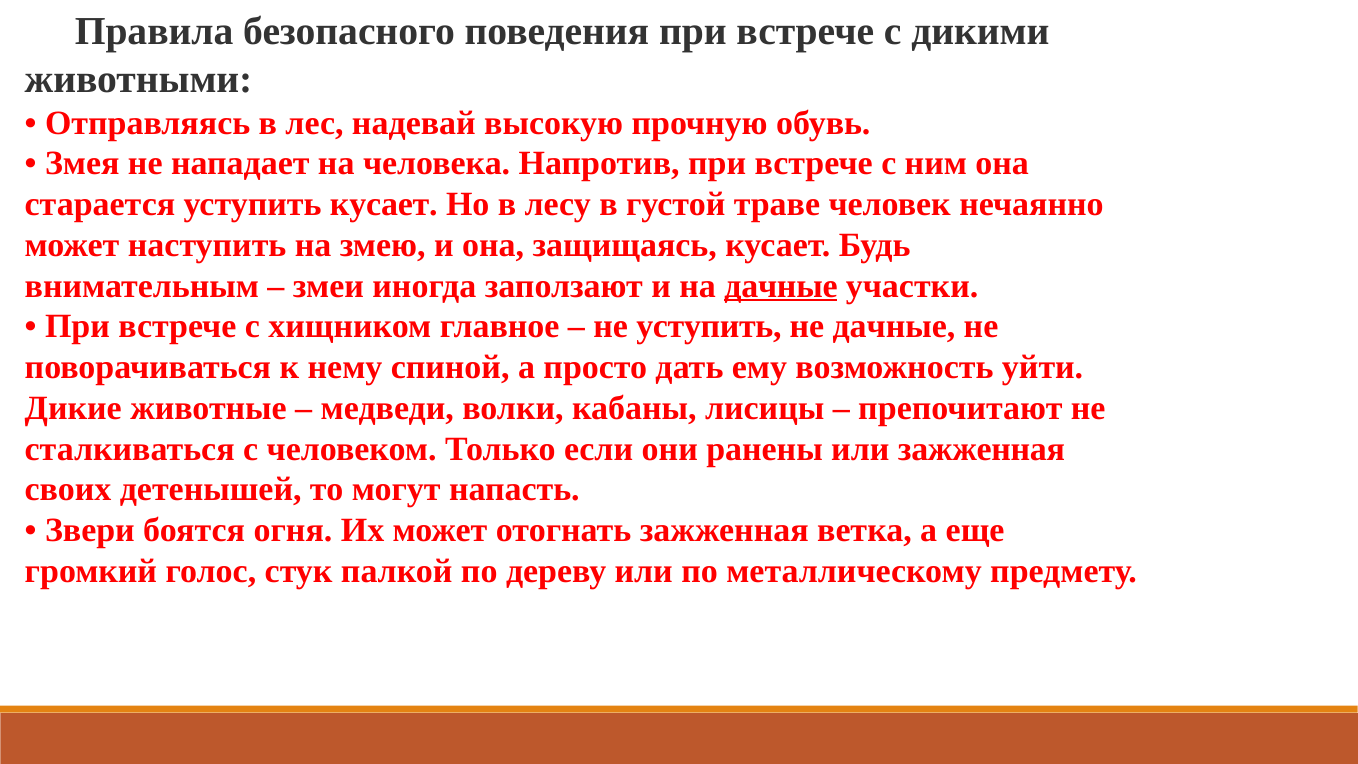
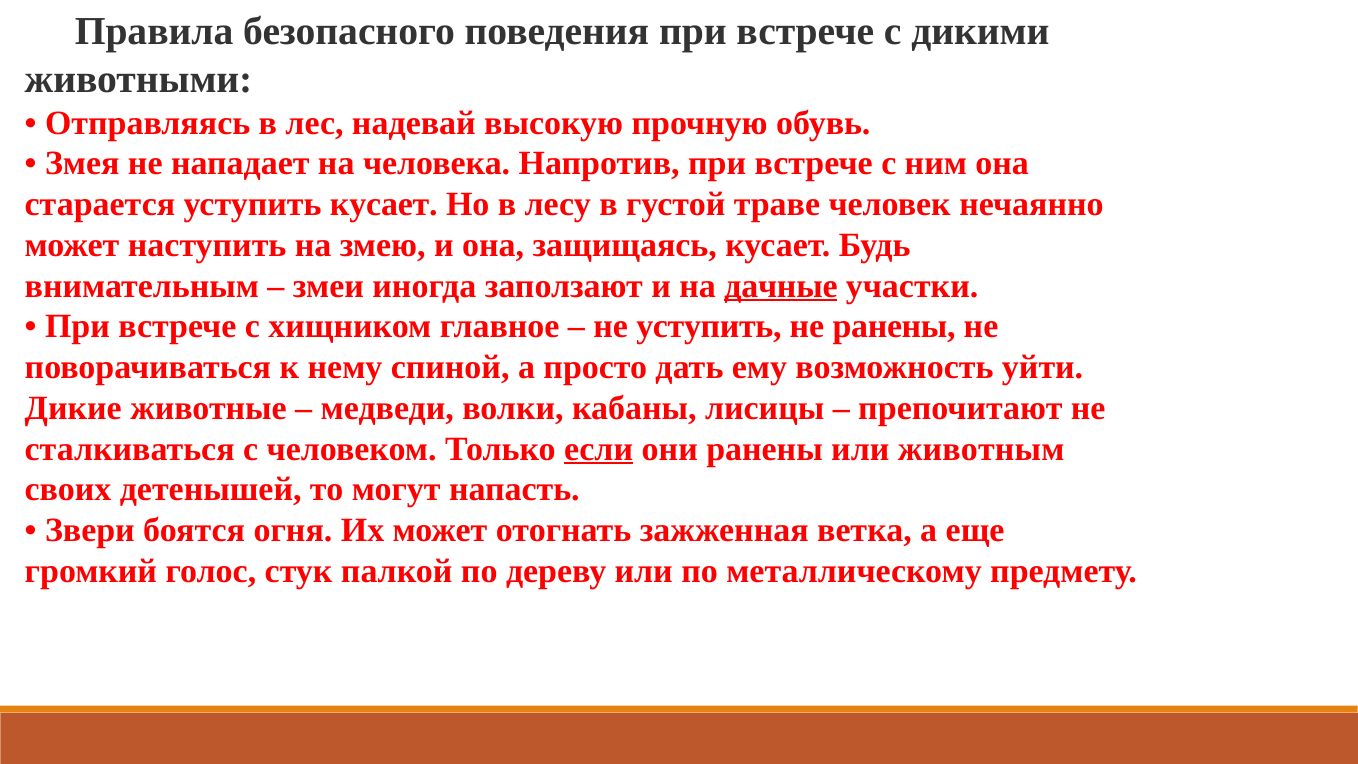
не дачные: дачные -> ранены (894, 327)
если underline: none -> present (599, 449)
или зажженная: зажженная -> животным (981, 449)
